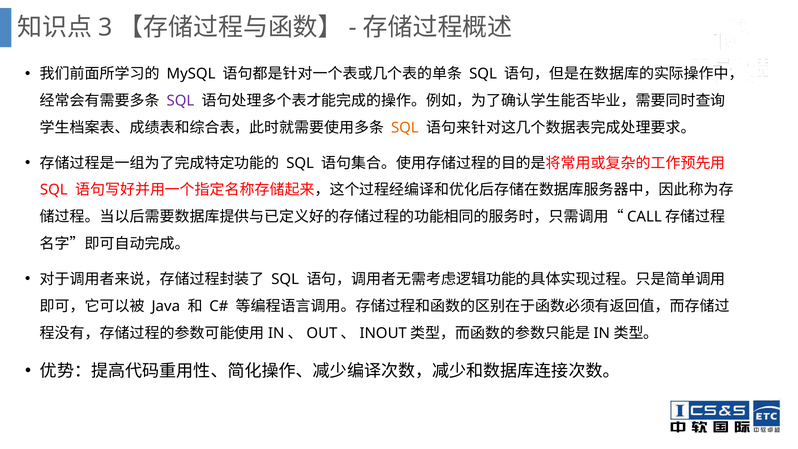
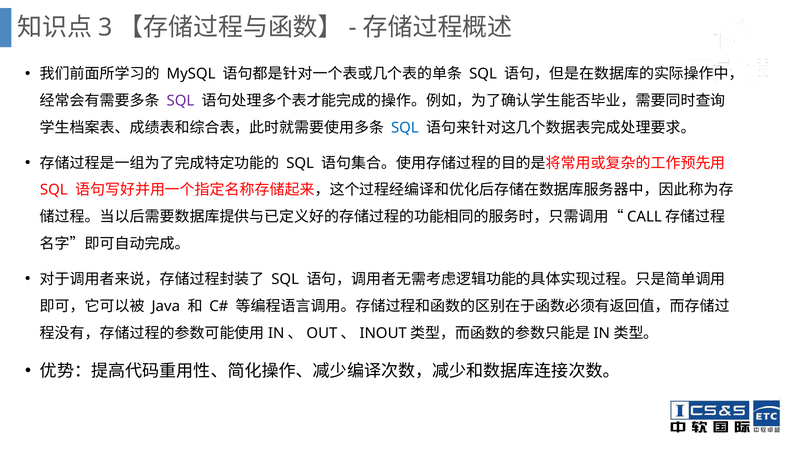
SQL colour: orange -> blue (405, 128)
